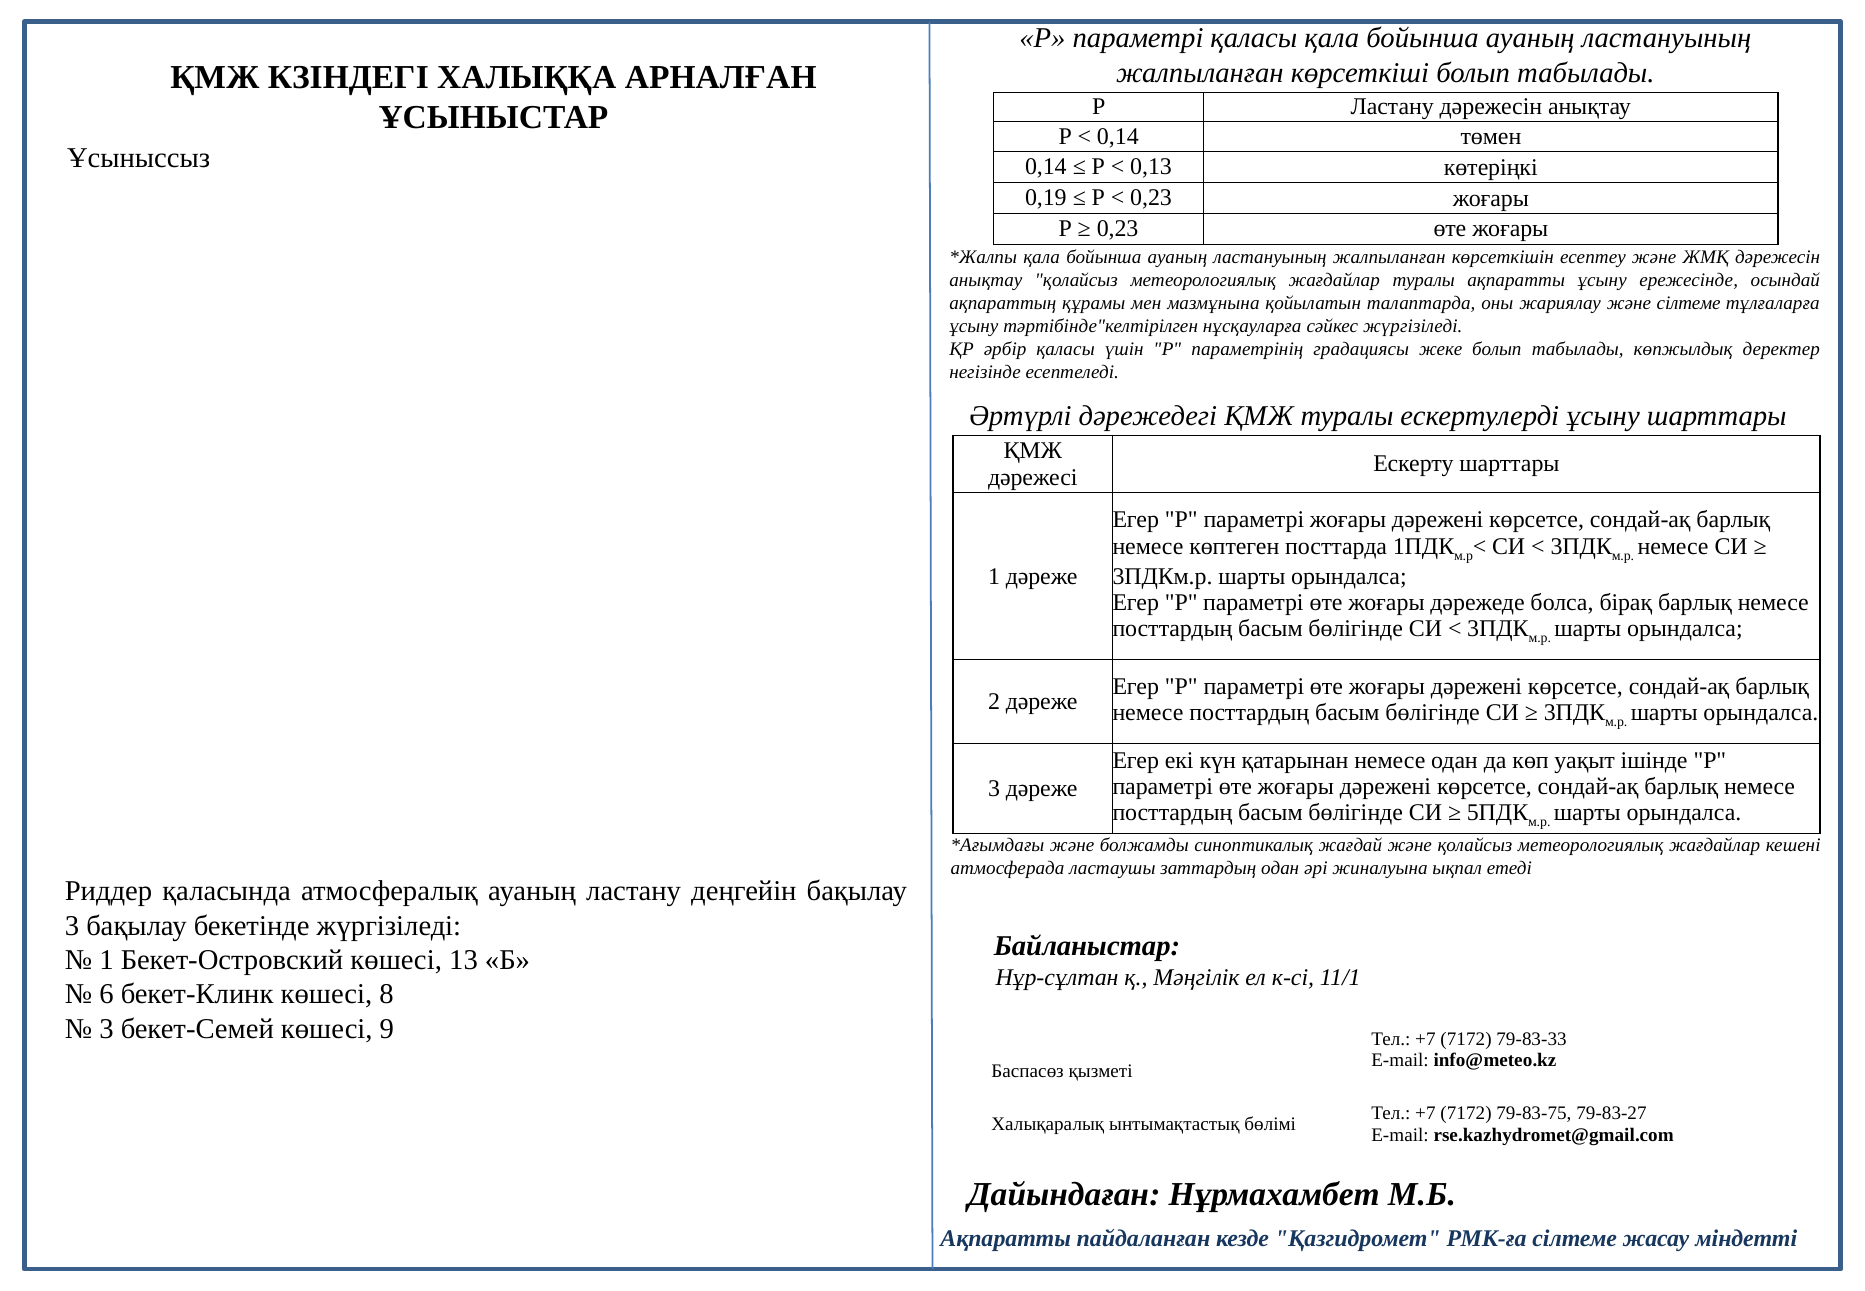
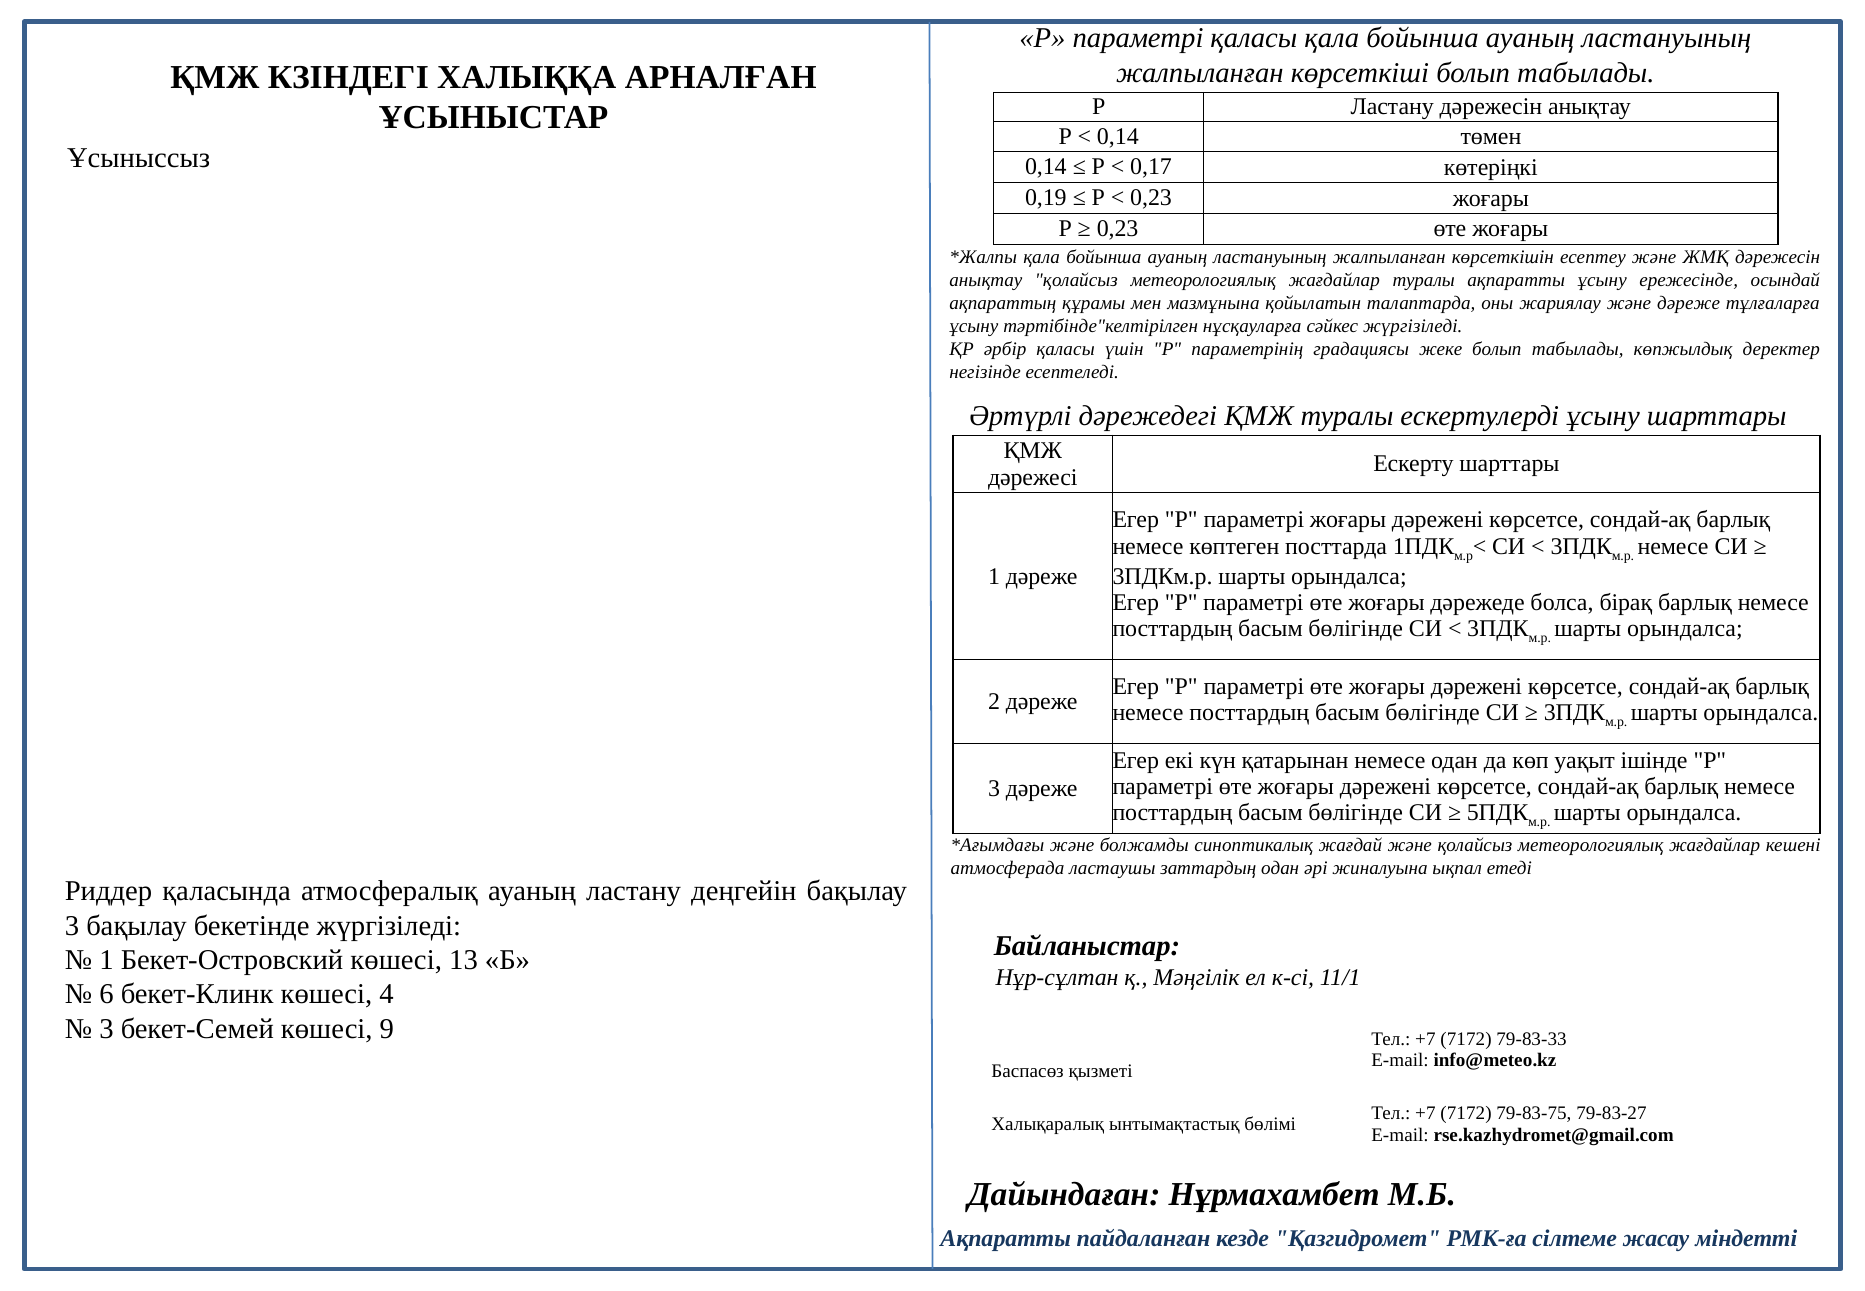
0,13: 0,13 -> 0,17 (1151, 167)
және сілтеме: сілтеме -> дәреже (1689, 303)
8: 8 -> 4 (387, 995)
